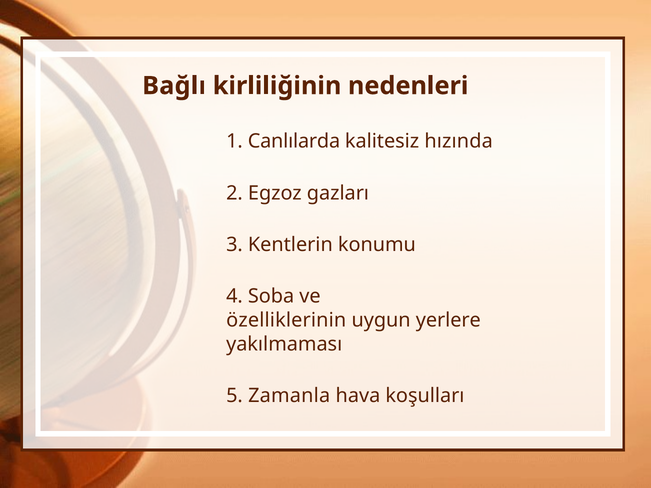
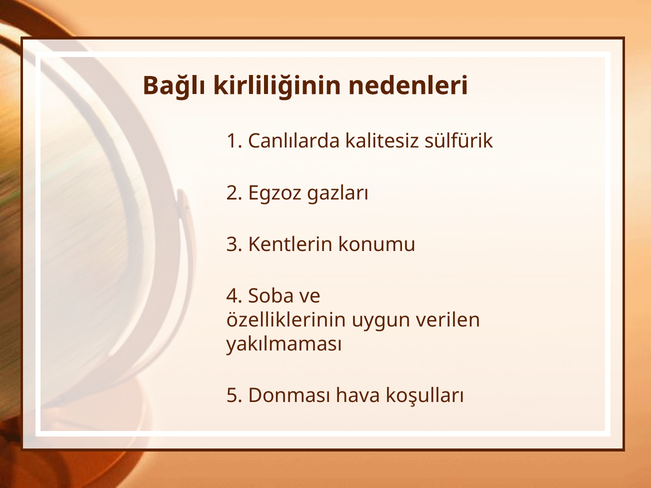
hızında: hızında -> sülfürik (459, 141)
yerlere: yerlere -> verilen (448, 320)
Zamanla: Zamanla -> Donması (289, 396)
